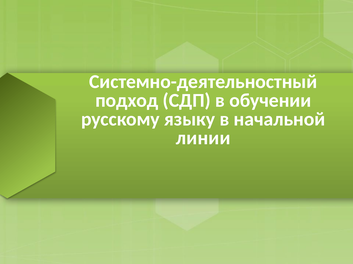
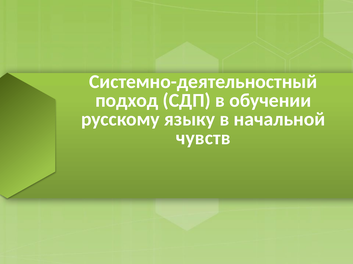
линии: линии -> чувств (203, 138)
